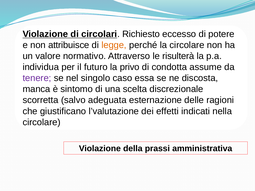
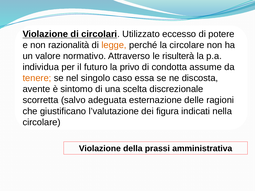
Richiesto: Richiesto -> Utilizzato (141, 34)
attribuisce: attribuisce -> razionalità (69, 45)
tenere colour: purple -> orange (37, 78)
manca: manca -> avente (36, 89)
effetti: effetti -> figura (168, 111)
